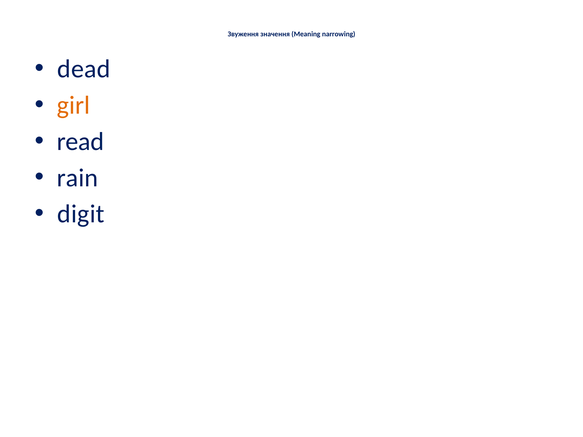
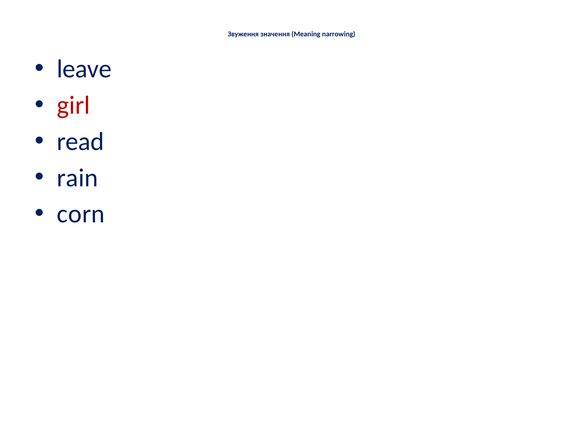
dead: dead -> leave (84, 69)
girl colour: orange -> red (73, 105)
digit: digit -> corn (81, 214)
